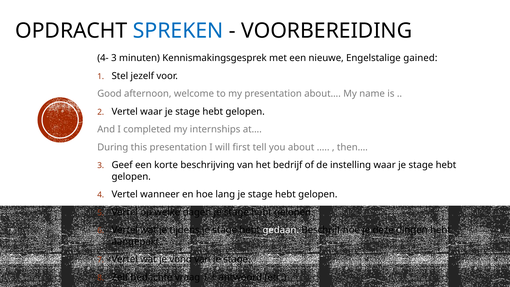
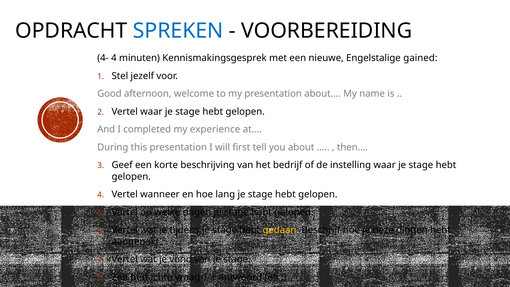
4- 3: 3 -> 4 (114, 58)
internships: internships -> experience (215, 129)
gedaan colour: white -> yellow (281, 230)
